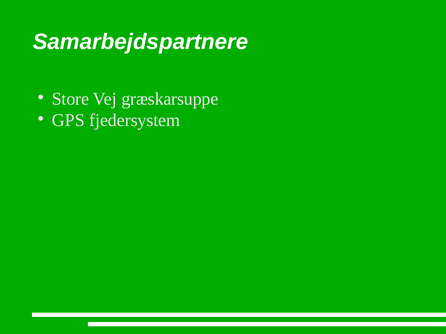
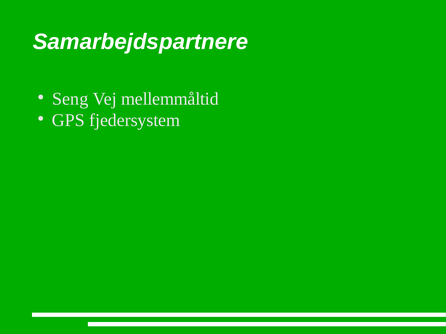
Store: Store -> Seng (70, 99)
græskarsuppe: græskarsuppe -> mellemmåltid (170, 99)
